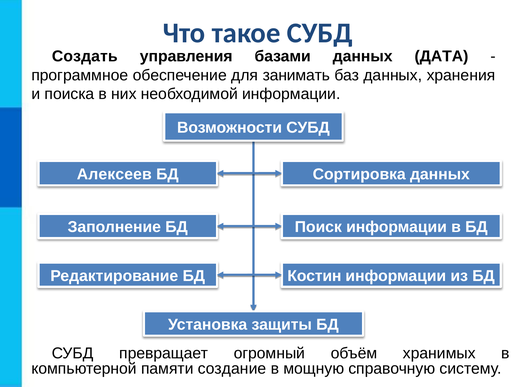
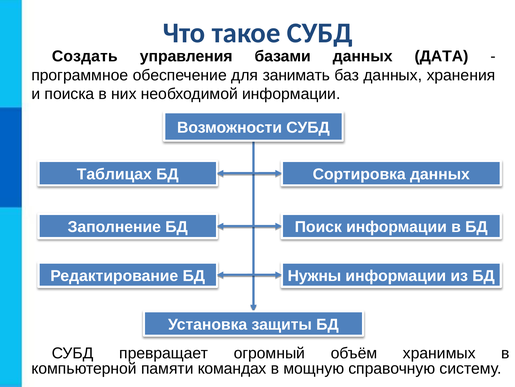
Алексеев: Алексеев -> Таблицах (114, 174)
Костин: Костин -> Нужны (314, 275)
создание: создание -> командах (232, 368)
